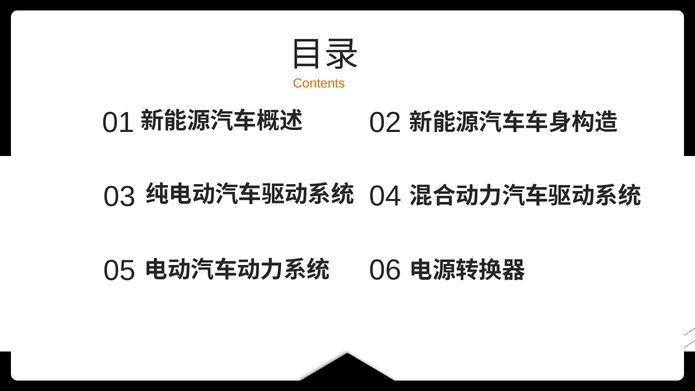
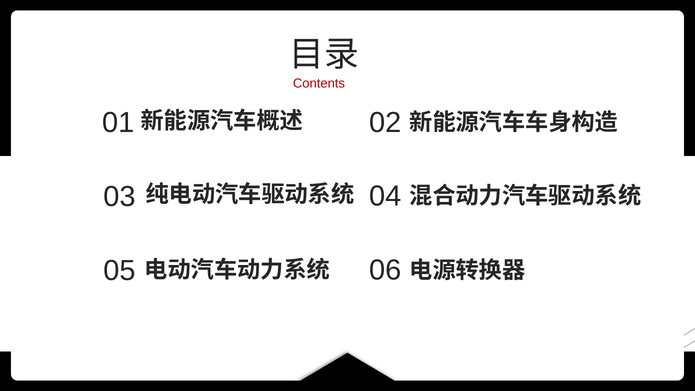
Contents colour: orange -> red (319, 83)
